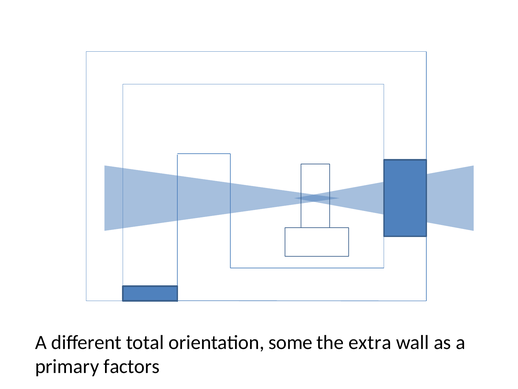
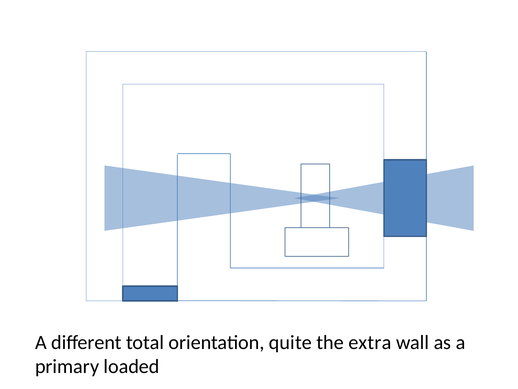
some: some -> quite (290, 342)
factors: factors -> loaded (132, 366)
